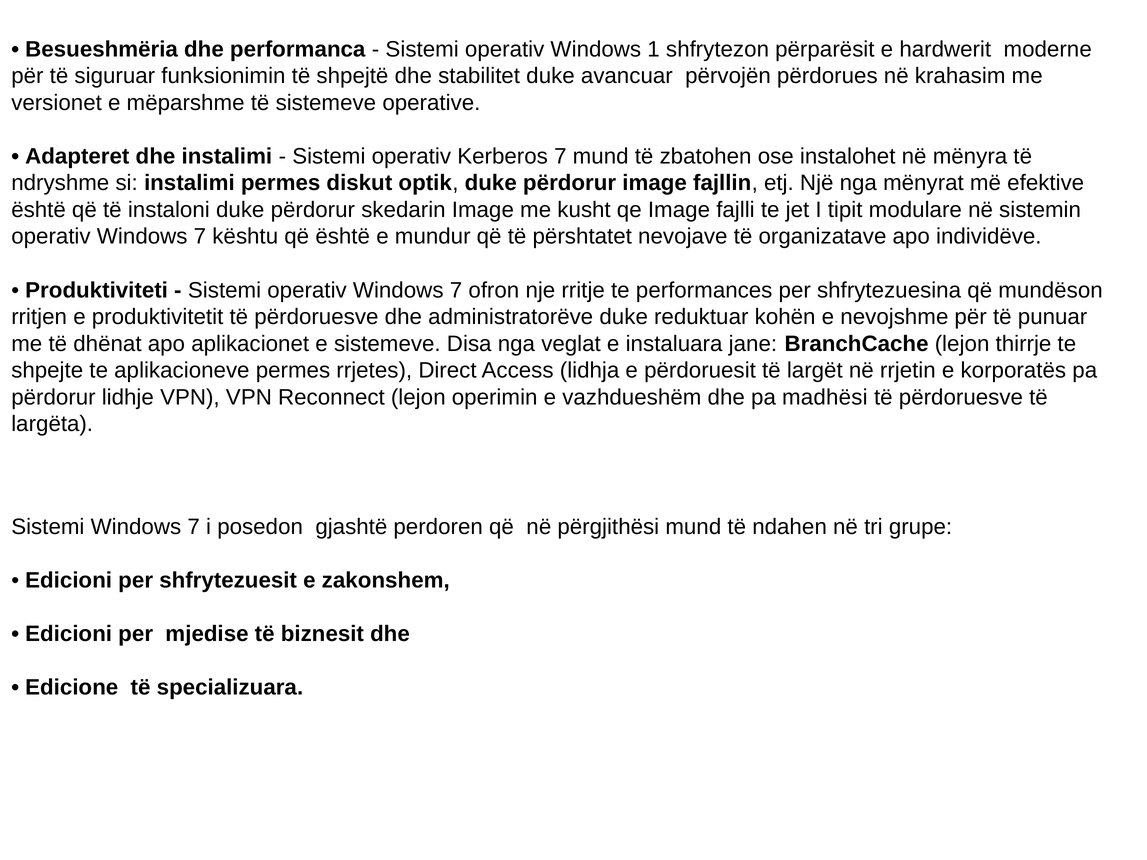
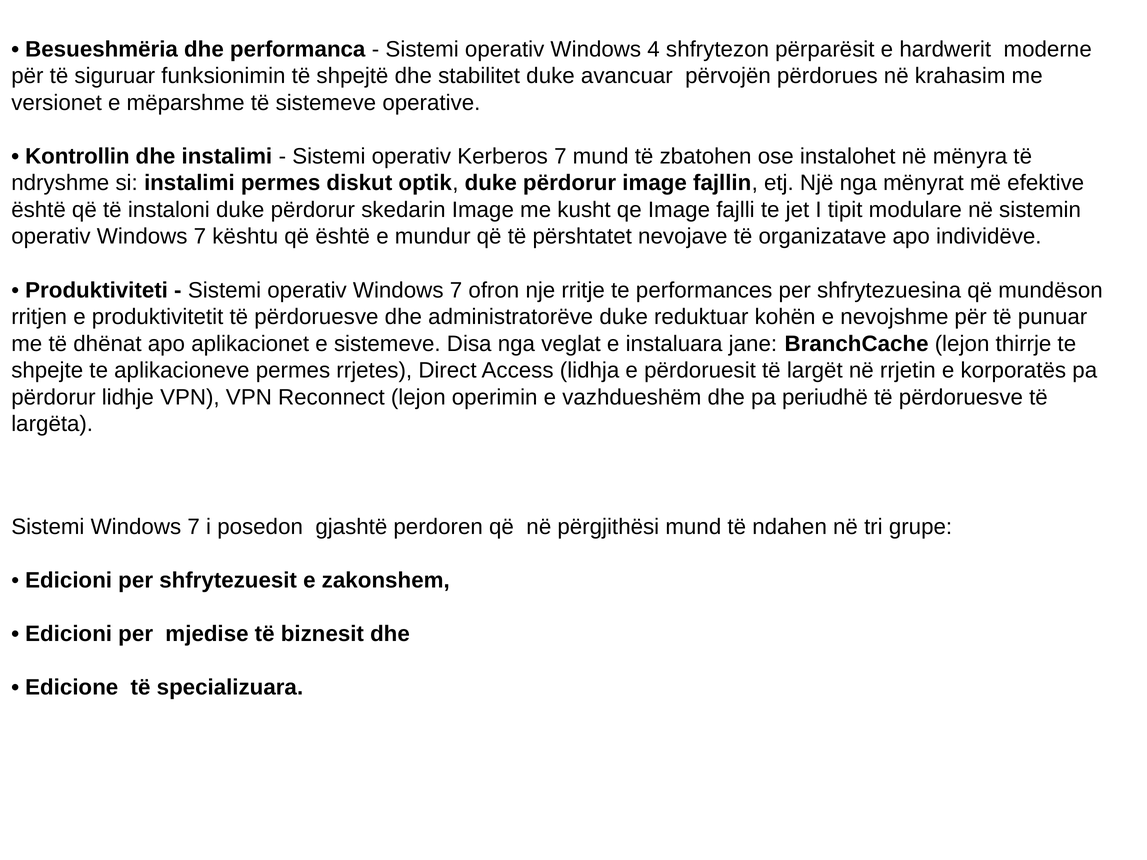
1: 1 -> 4 (653, 49)
Adapteret: Adapteret -> Kontrollin (77, 156)
madhësi: madhësi -> periudhë (825, 397)
